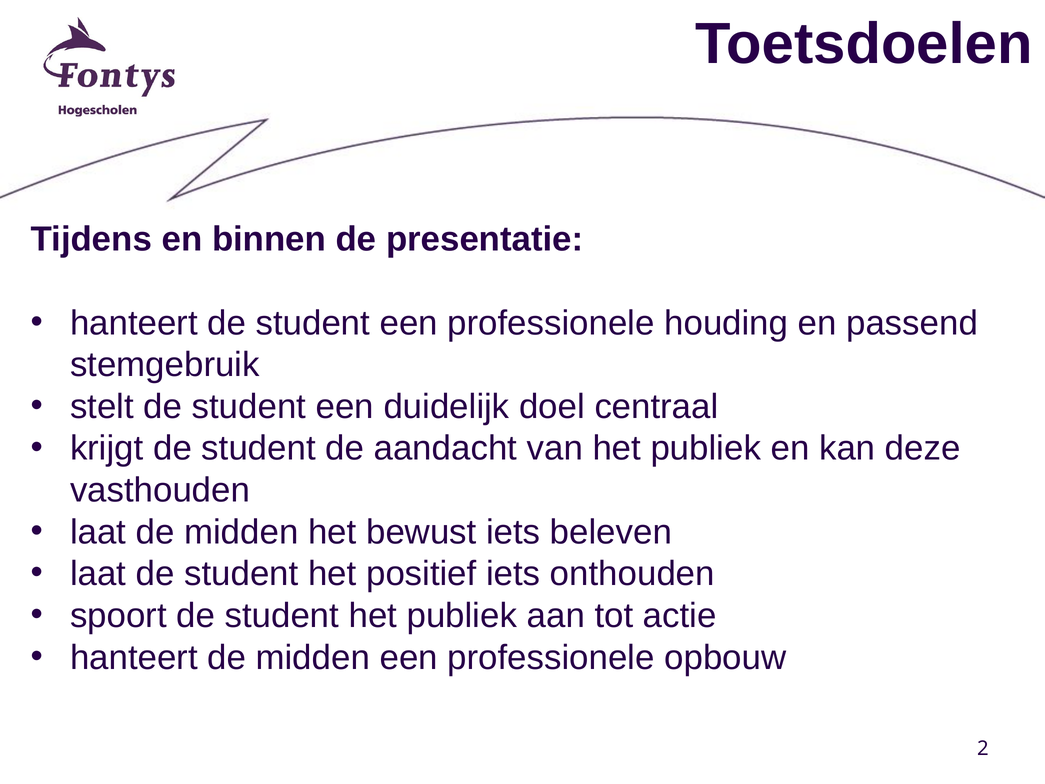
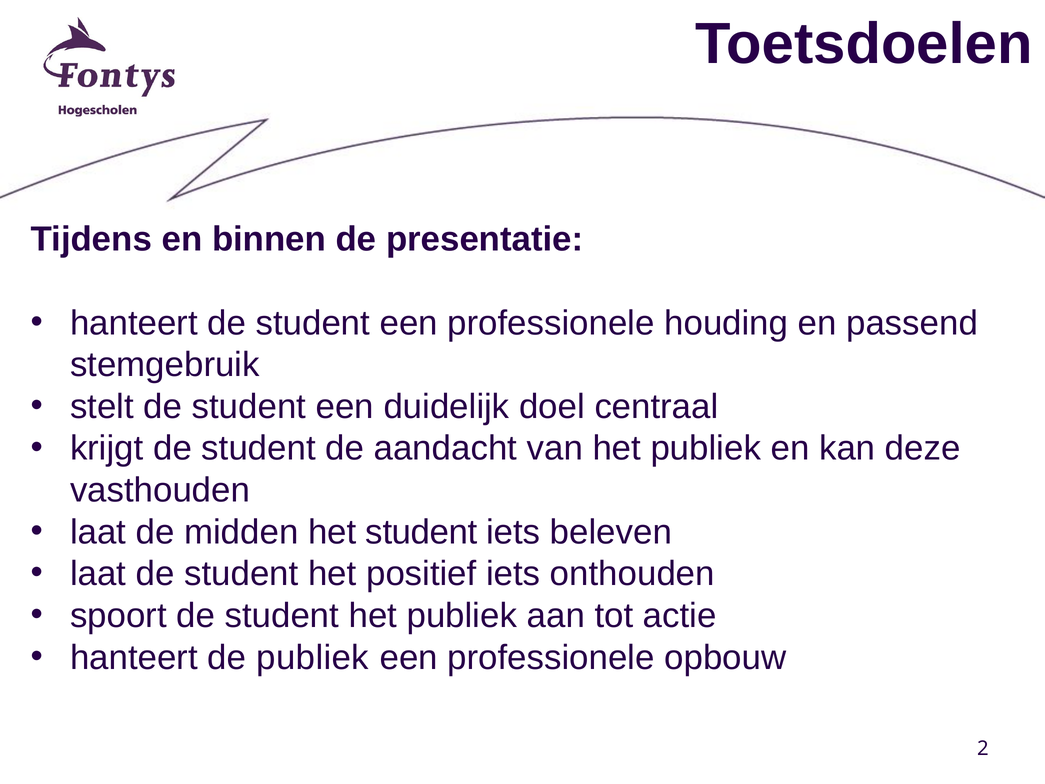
het bewust: bewust -> student (422, 532)
hanteert de midden: midden -> publiek (313, 657)
